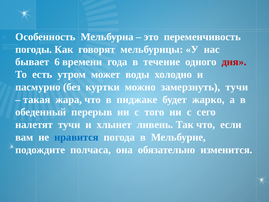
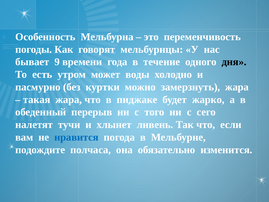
6: 6 -> 9 (57, 62)
дня colour: red -> black (234, 62)
замерзнуть тучи: тучи -> жара (237, 87)
